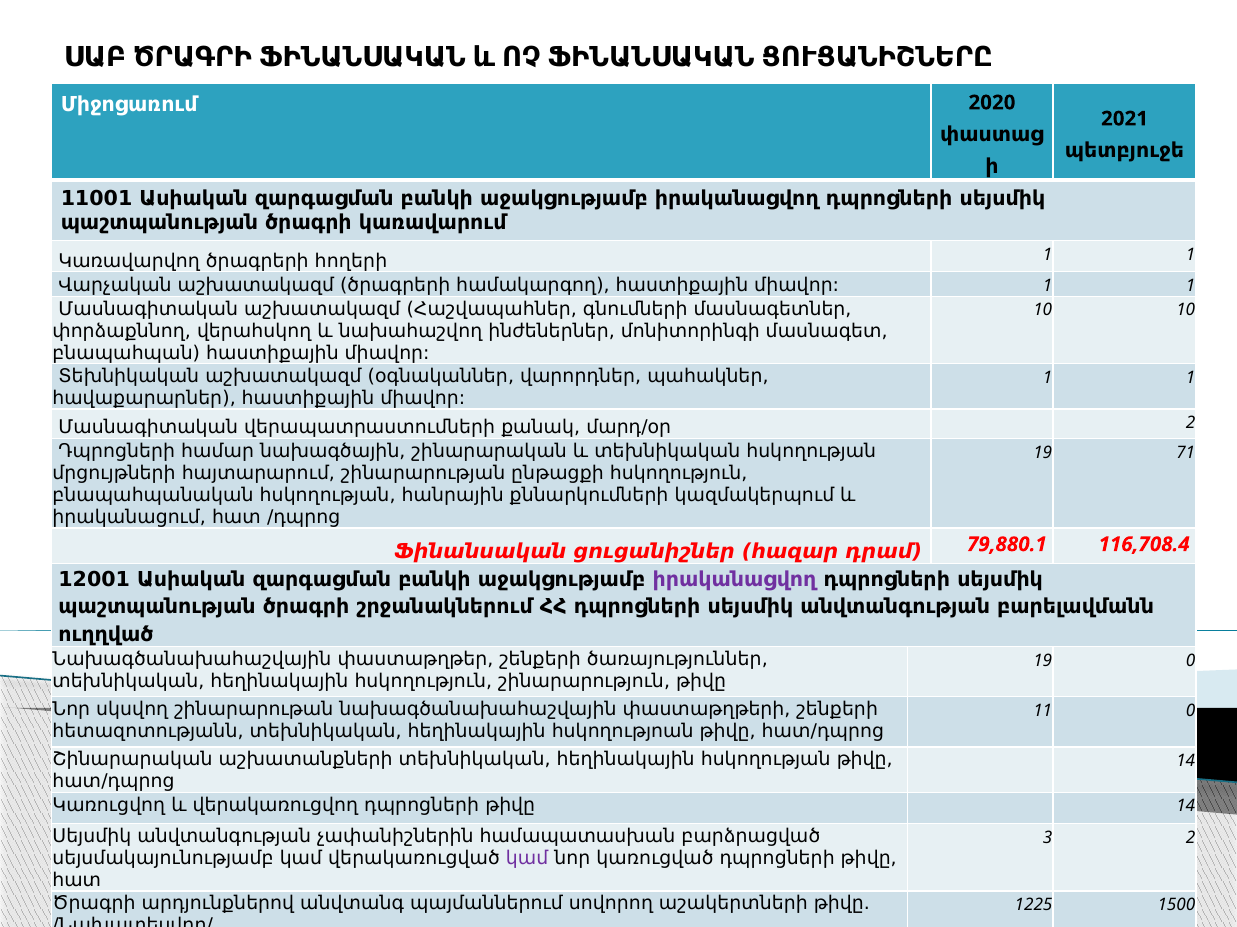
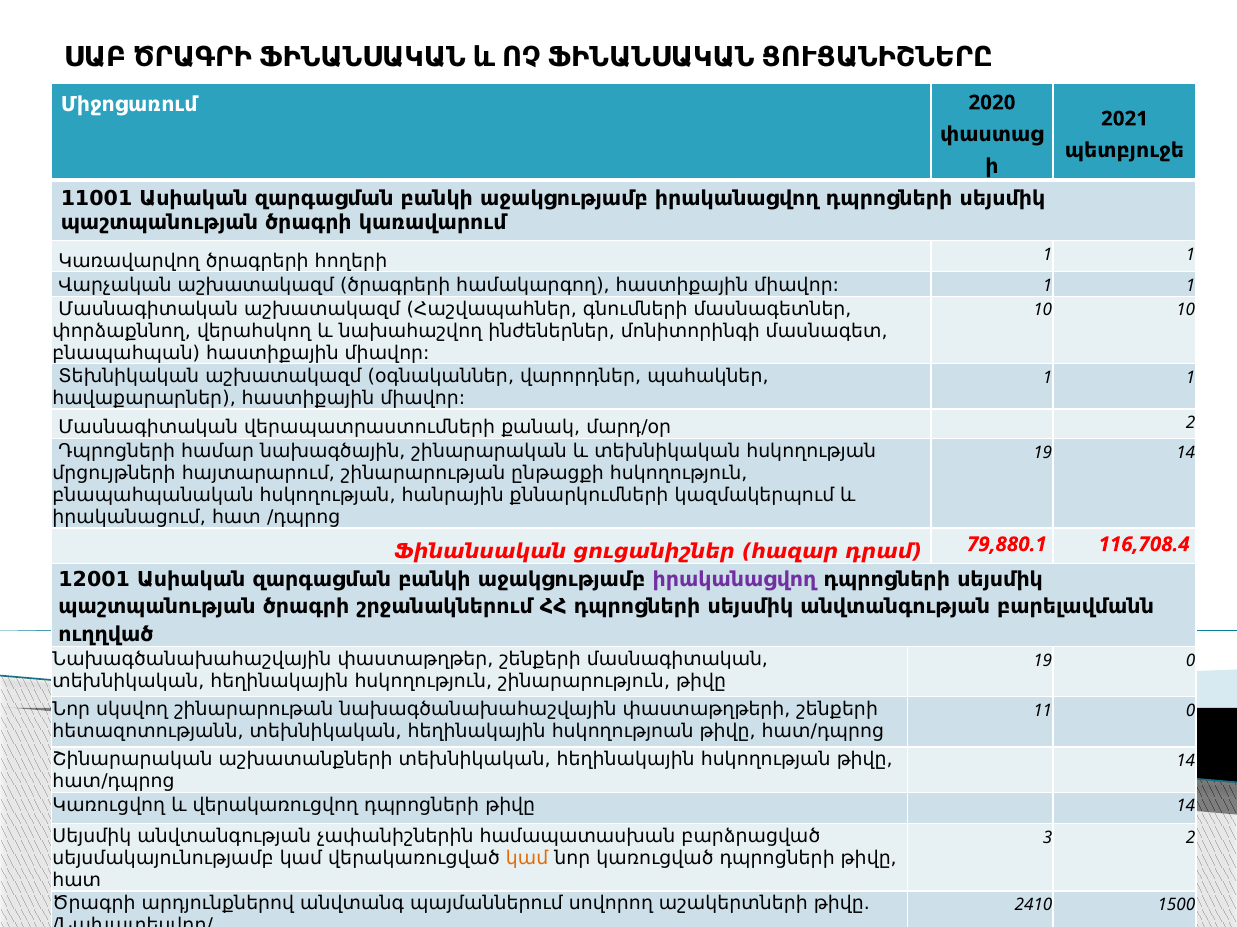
19 71: 71 -> 14 (1186, 453)
շենքերի ծառայություններ: ծառայություններ -> մասնագիտական (677, 660)
կամ colour: purple -> orange (527, 859)
1225: 1225 -> 2410 (1034, 906)
